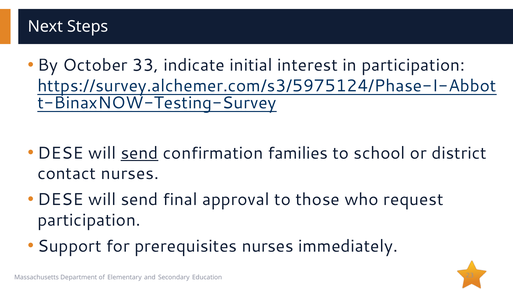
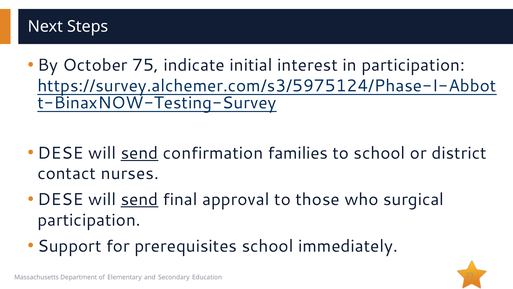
33: 33 -> 75 (145, 65)
send underline: none -> present (139, 199)
request: request -> surgical (414, 199)
prerequisites nurses: nurses -> school (268, 246)
